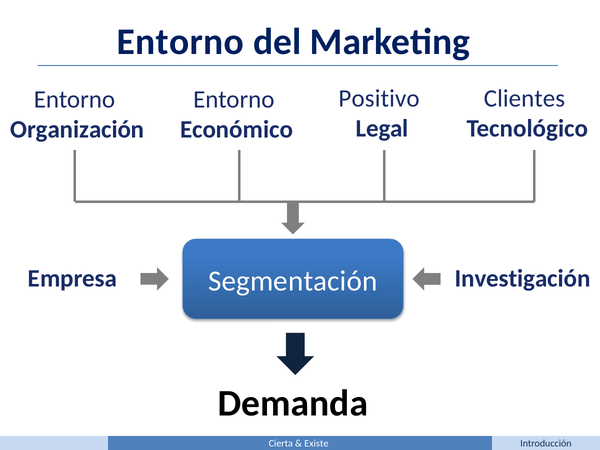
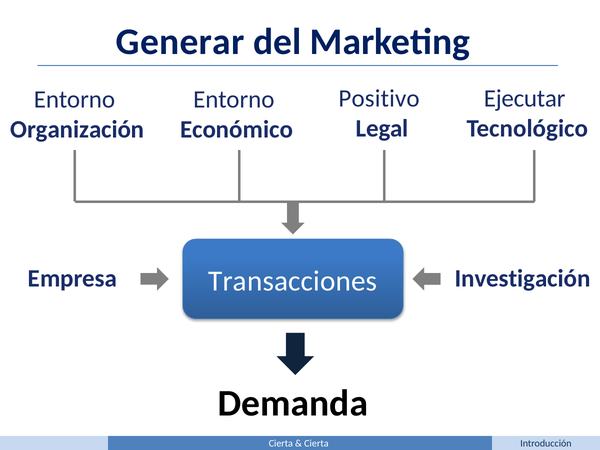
Entorno: Entorno -> Generar (180, 42)
Clientes: Clientes -> Ejecutar (525, 98)
Segmentación: Segmentación -> Transacciones (293, 281)
Existe: Existe -> Cierta (316, 444)
